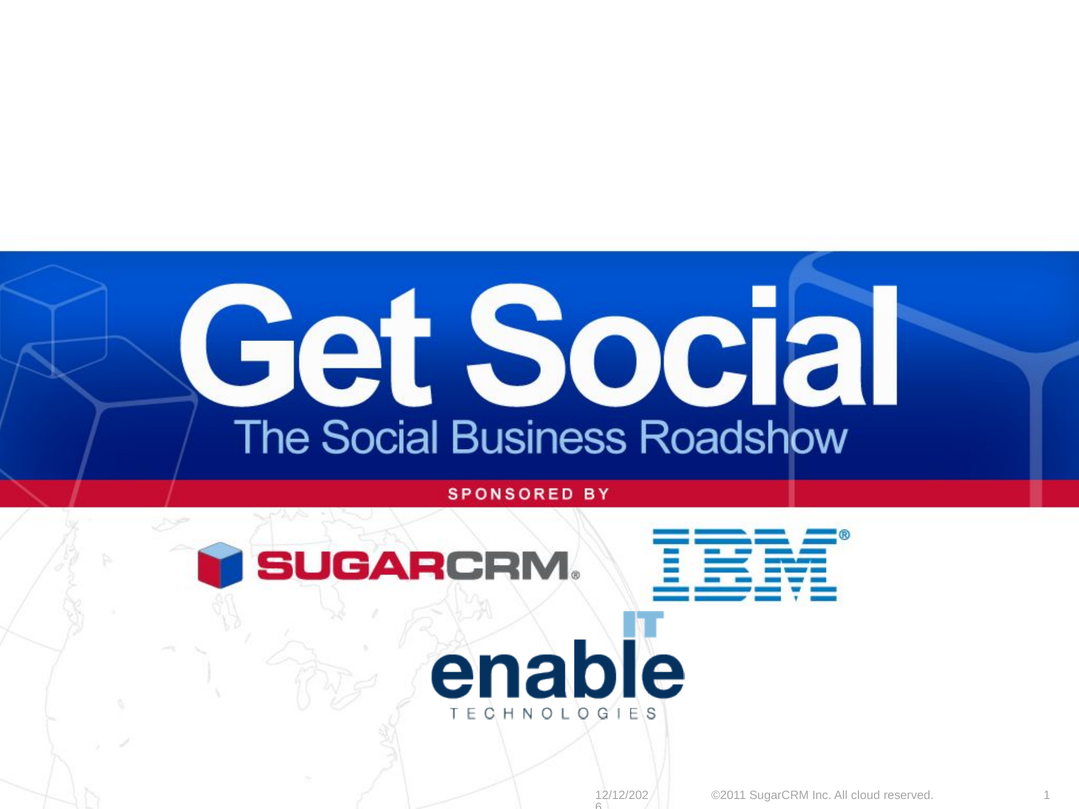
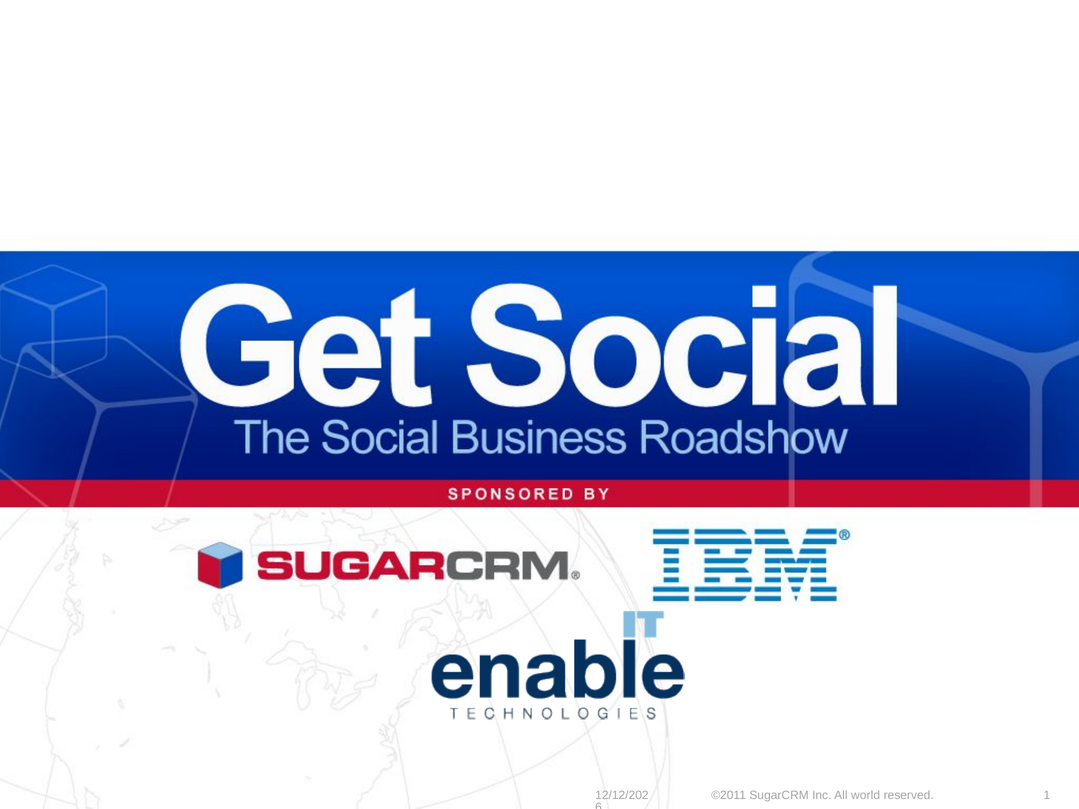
cloud: cloud -> world (866, 796)
